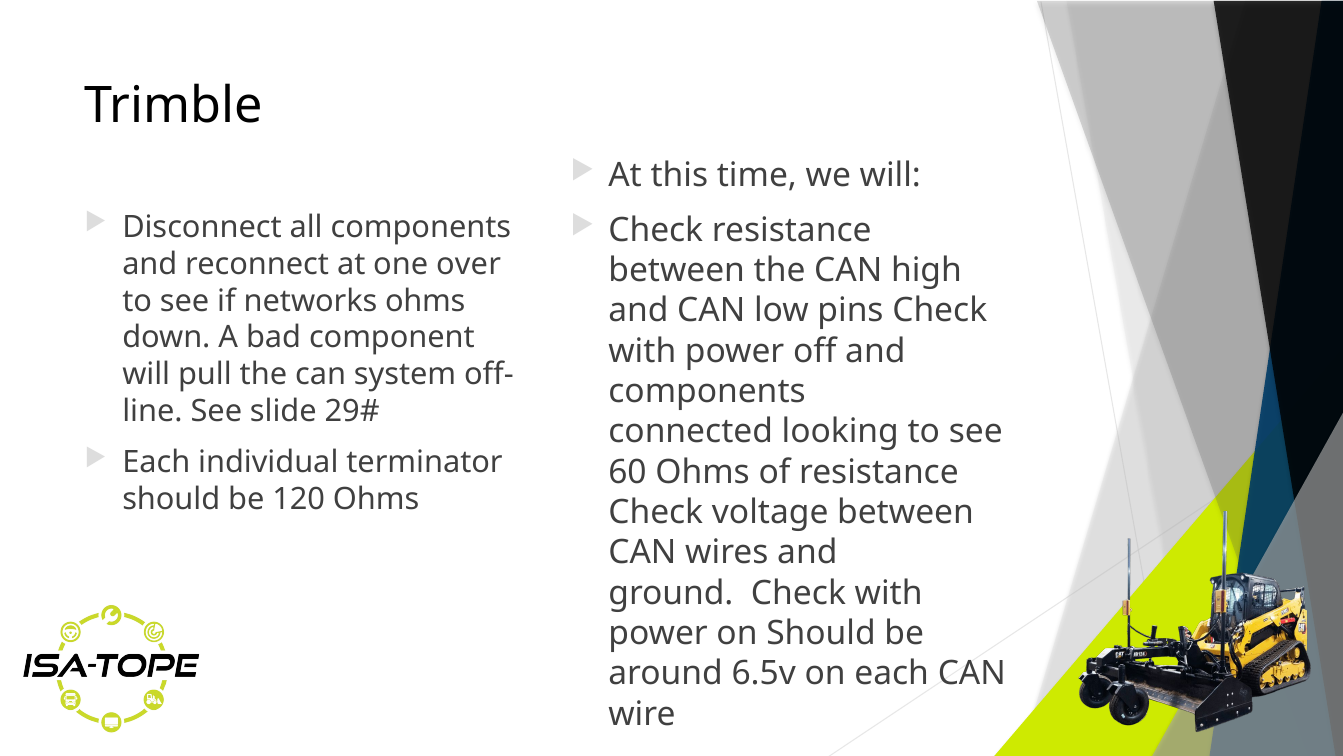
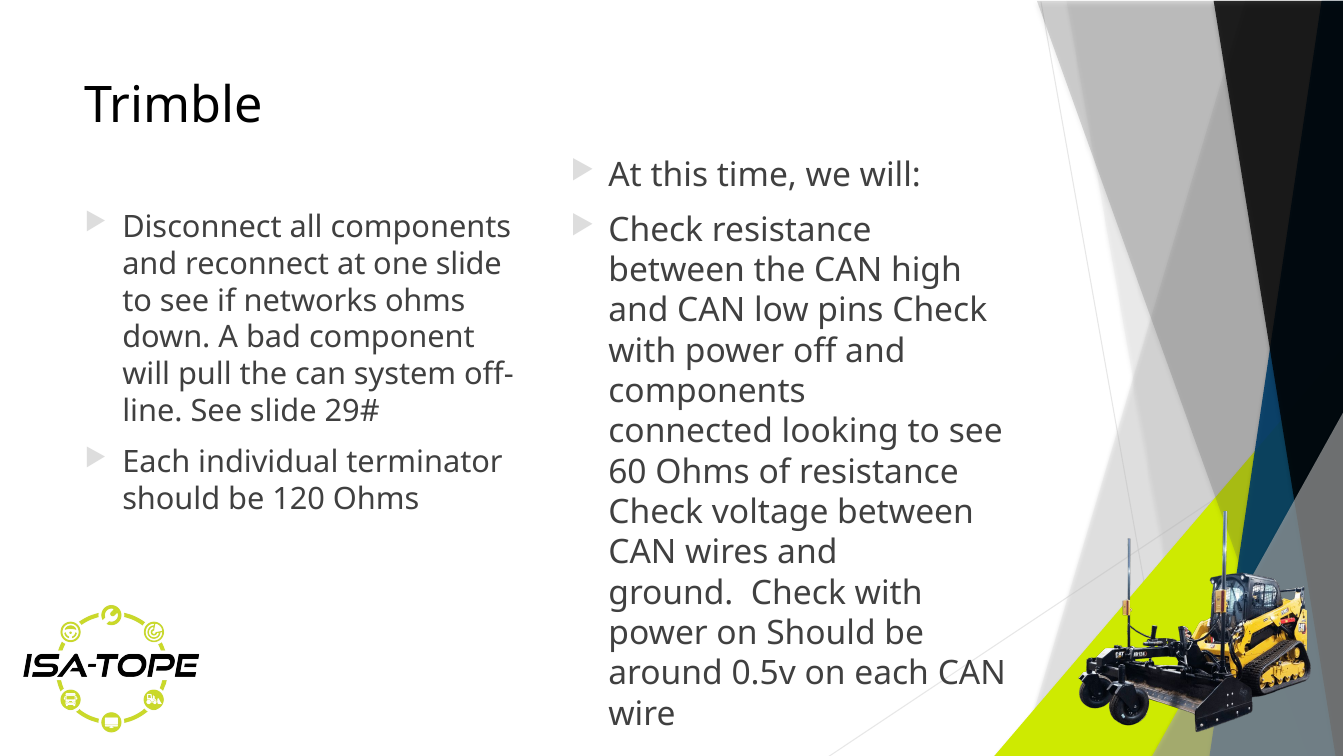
one over: over -> slide (469, 264)
6.5v: 6.5v -> 0.5v (764, 673)
